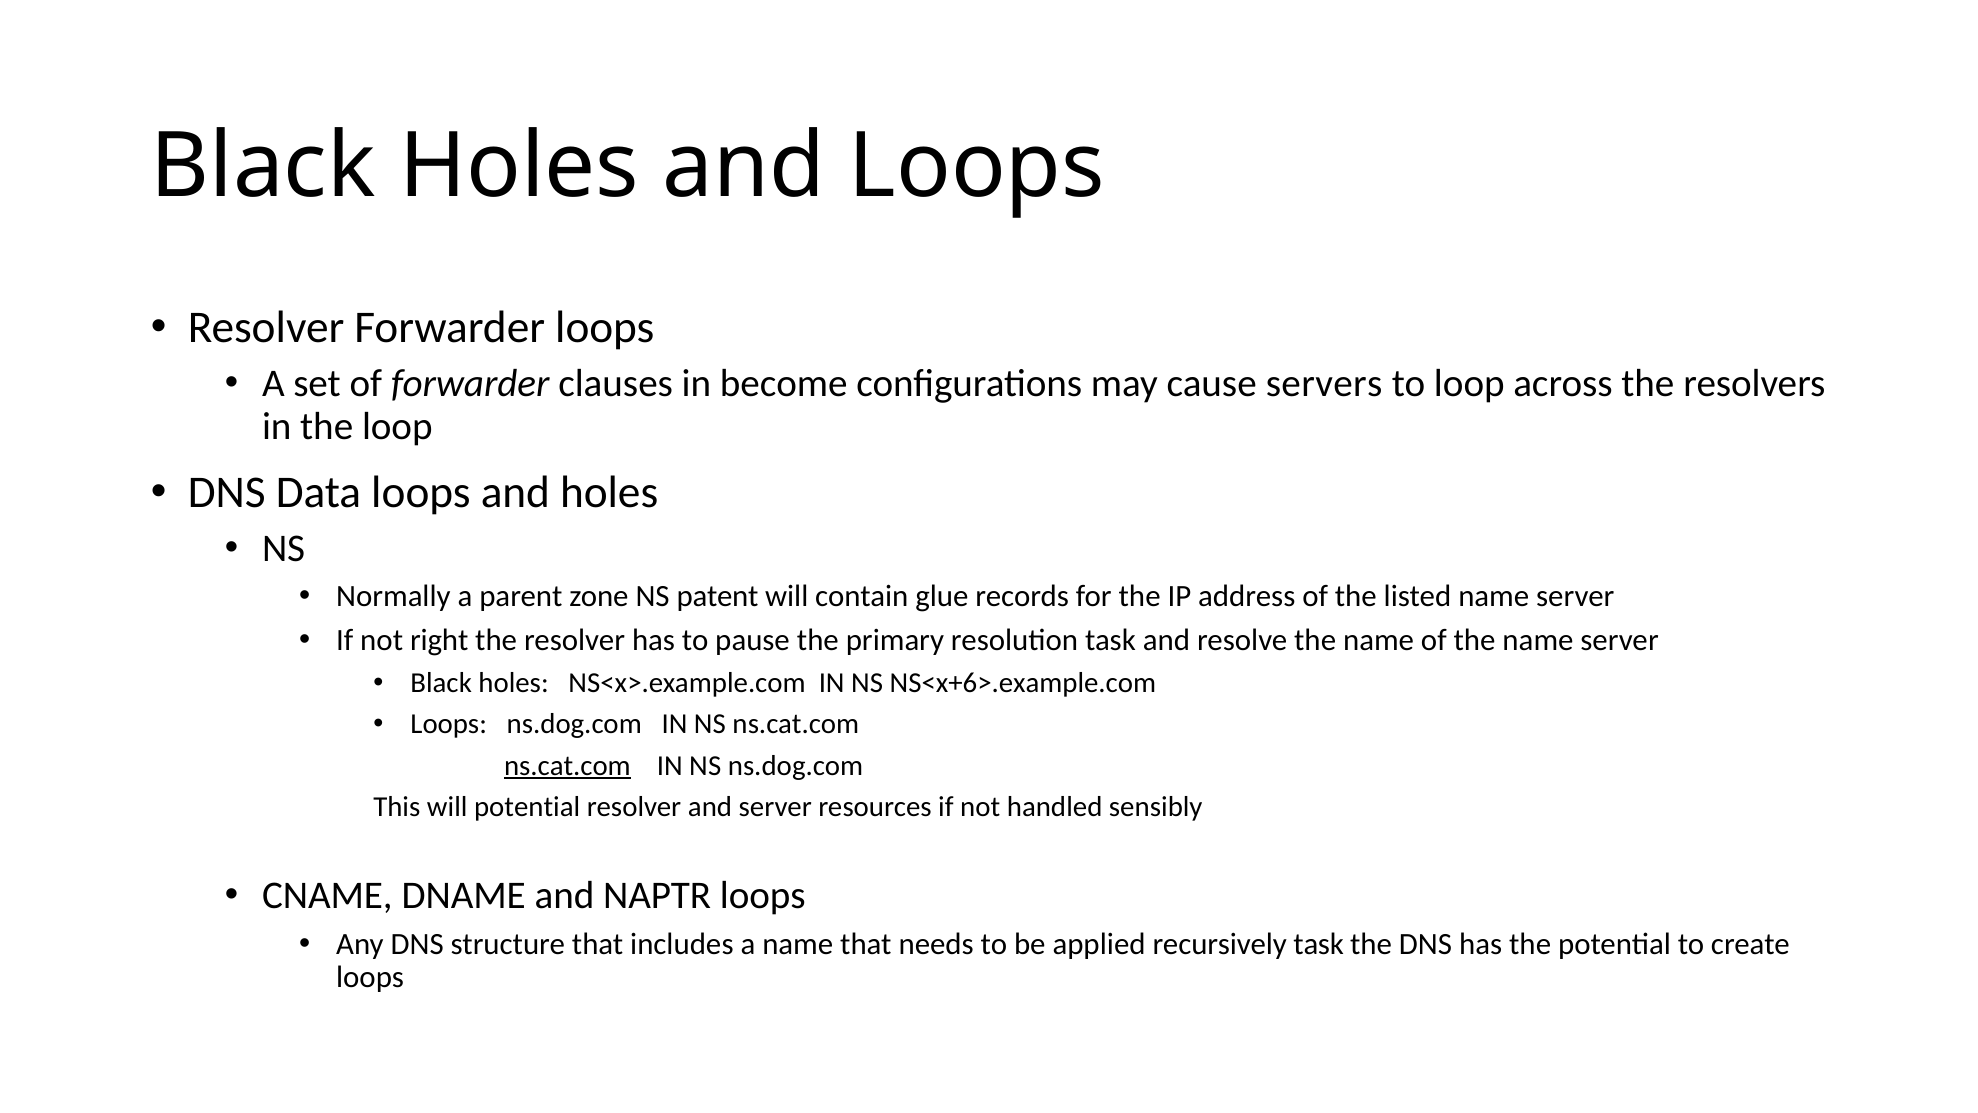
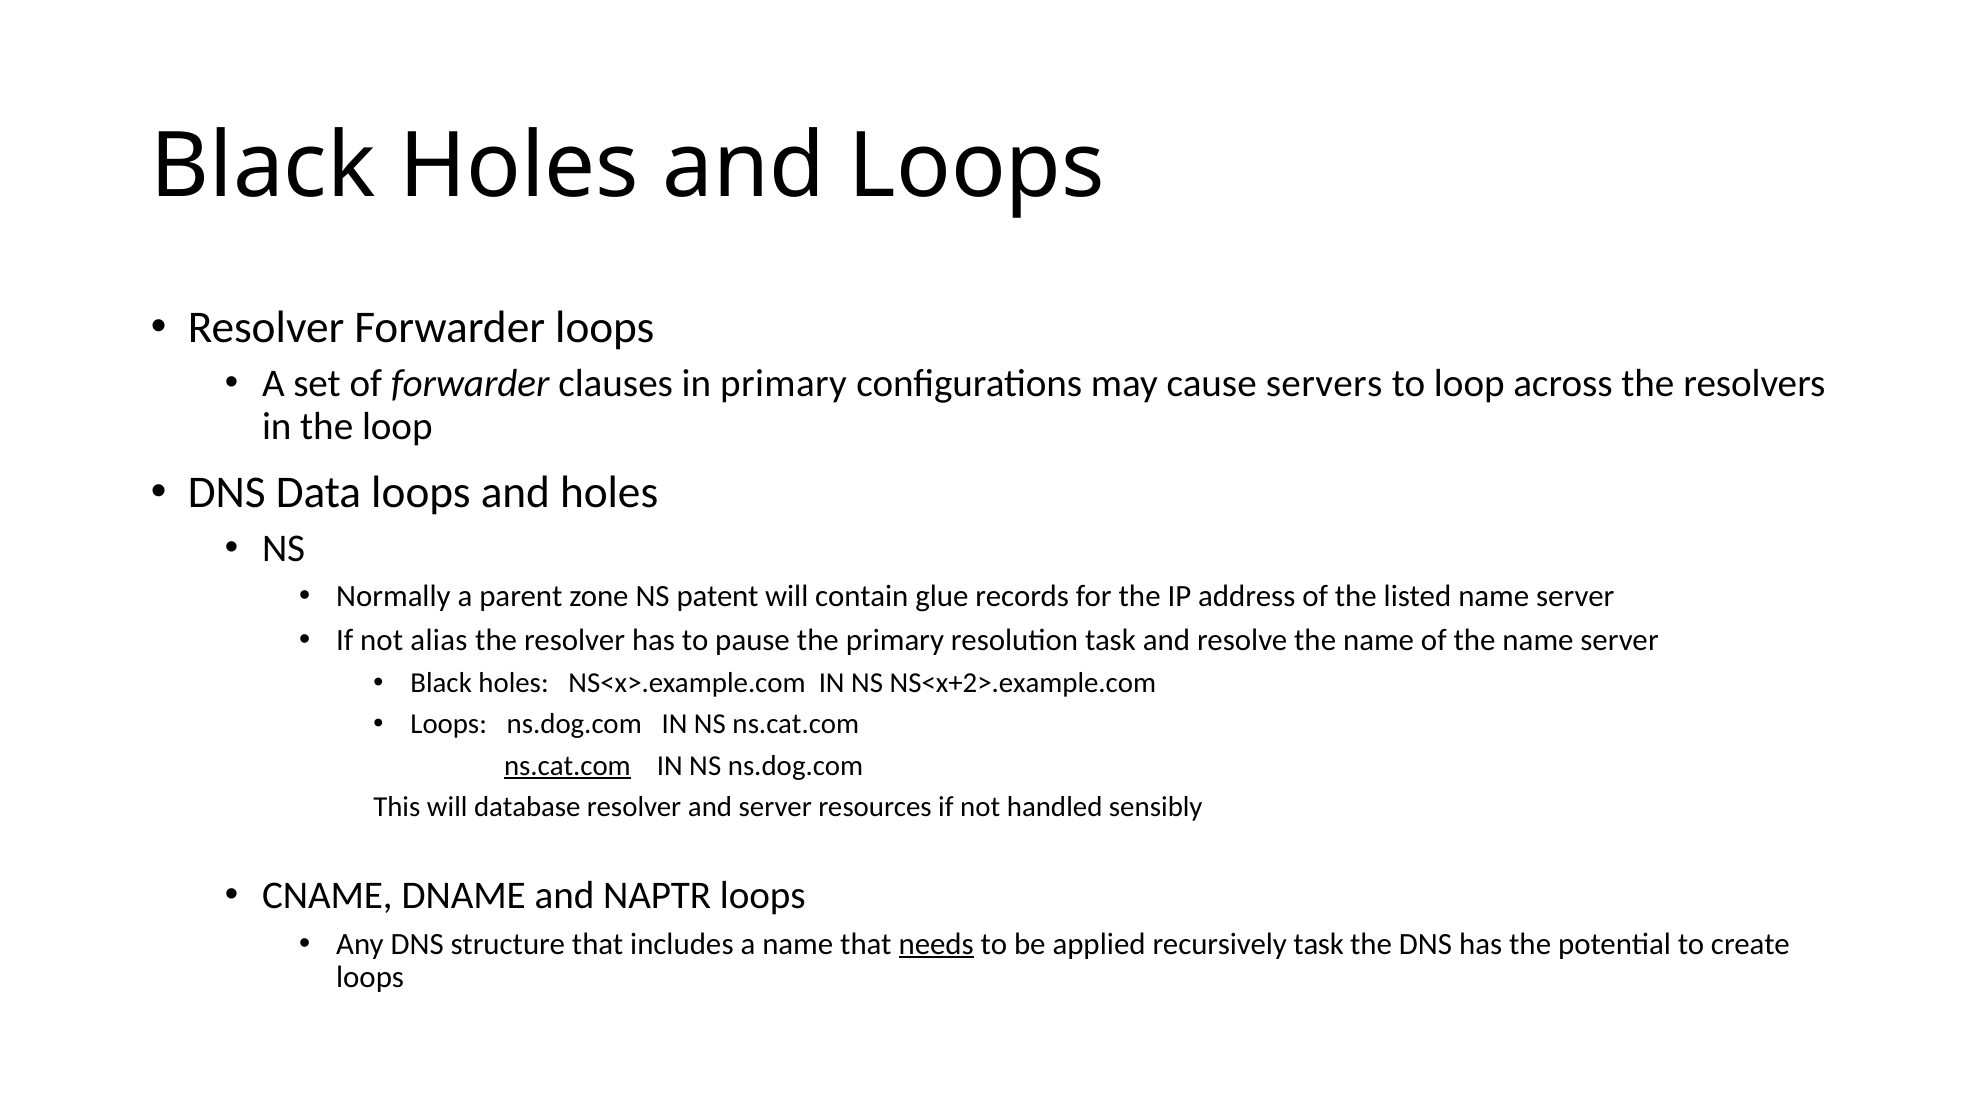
in become: become -> primary (784, 384)
right: right -> alias (439, 640)
NS<x+6>.example.com: NS<x+6>.example.com -> NS<x+2>.example.com (1023, 683)
will potential: potential -> database (527, 807)
needs underline: none -> present (936, 944)
